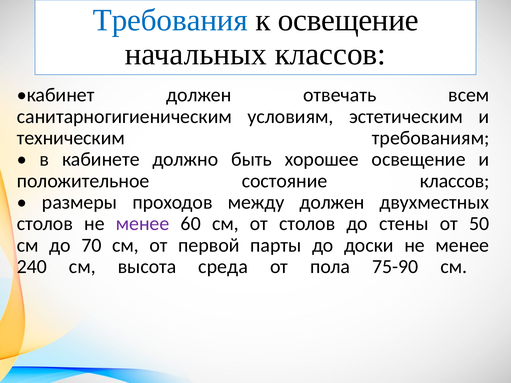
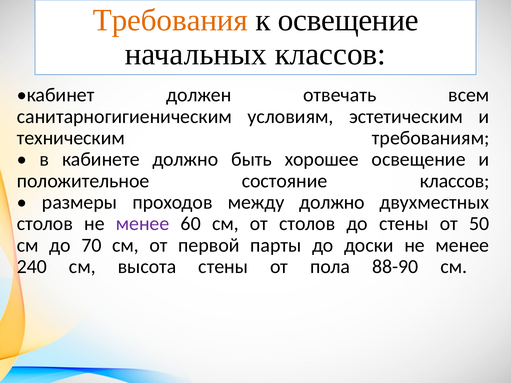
Требования colour: blue -> orange (170, 20)
между должен: должен -> должно (332, 202)
высота среда: среда -> стены (223, 267)
75-90: 75-90 -> 88-90 (395, 267)
